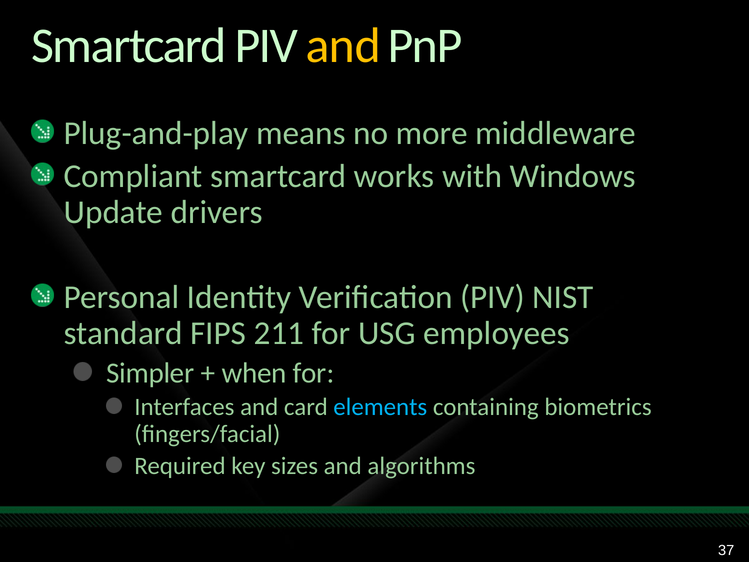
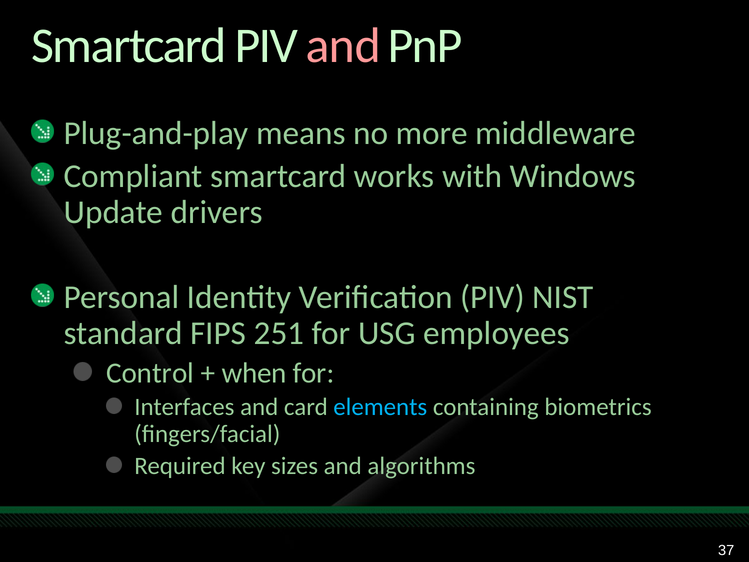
and colour: yellow -> pink (343, 46)
211: 211 -> 251 (279, 333)
Simpler: Simpler -> Control (150, 373)
